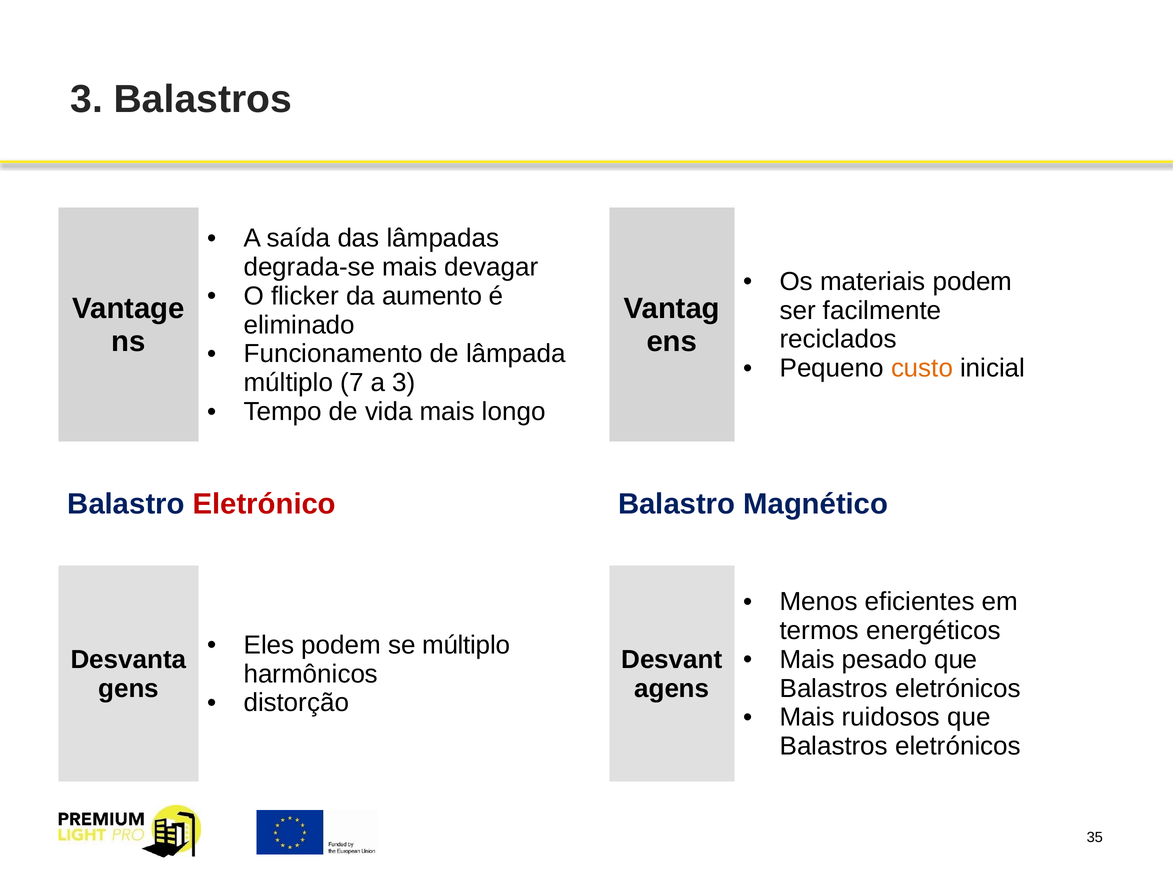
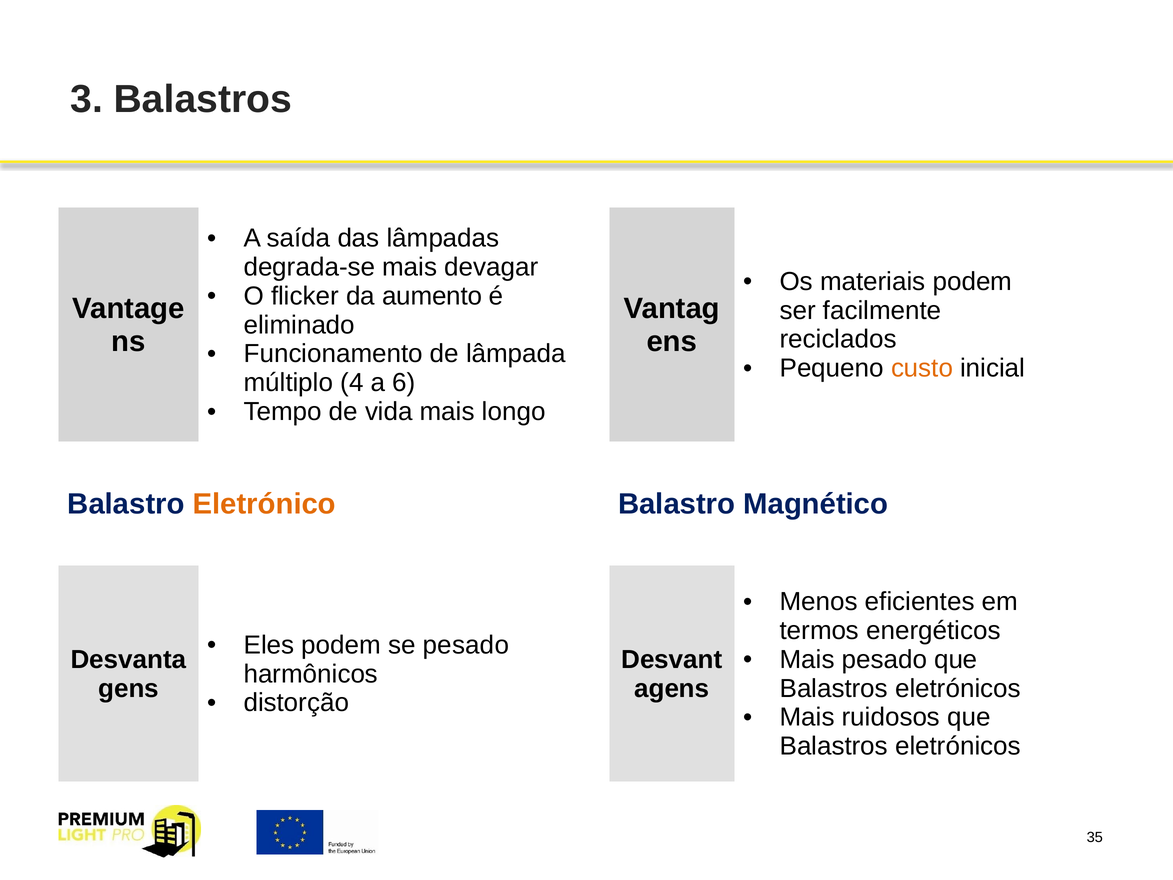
7: 7 -> 4 (352, 383)
a 3: 3 -> 6 (404, 383)
Eletrónico colour: red -> orange (264, 504)
se múltiplo: múltiplo -> pesado (466, 645)
